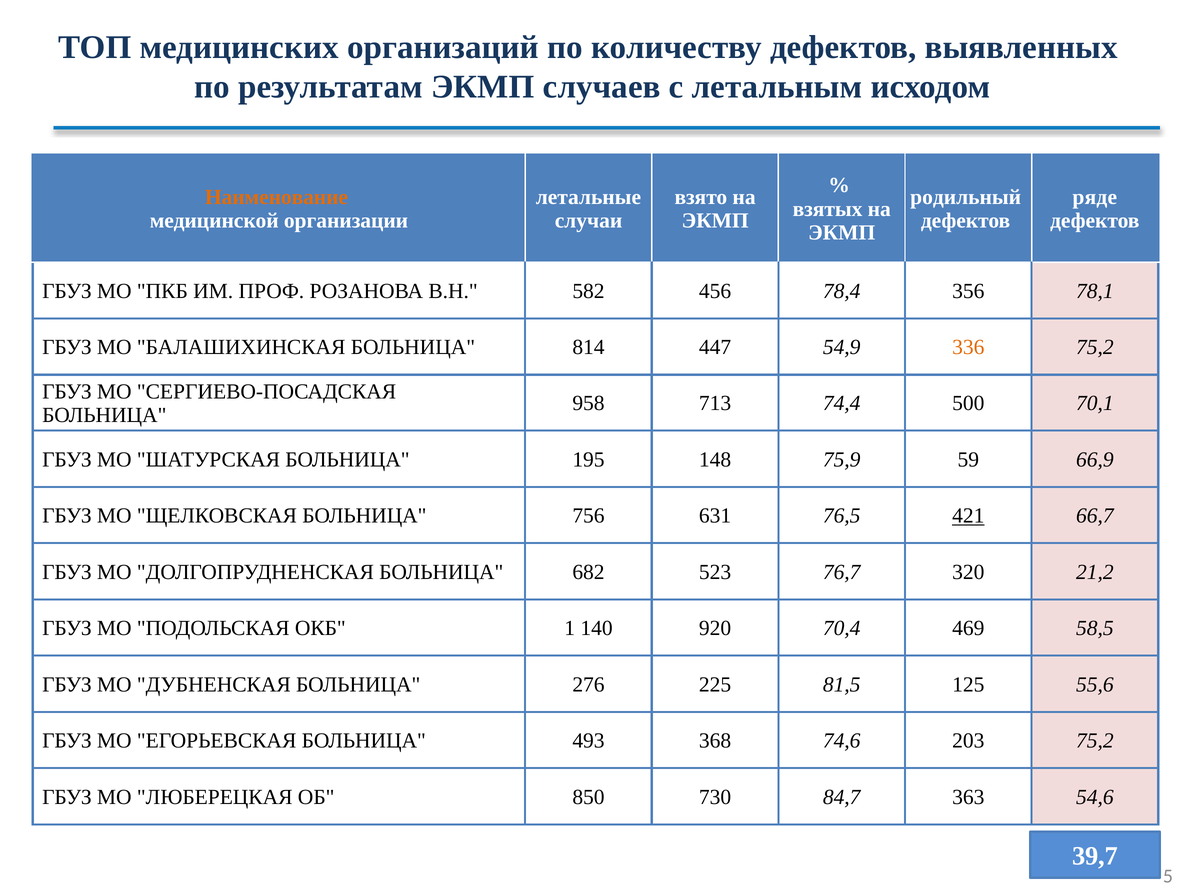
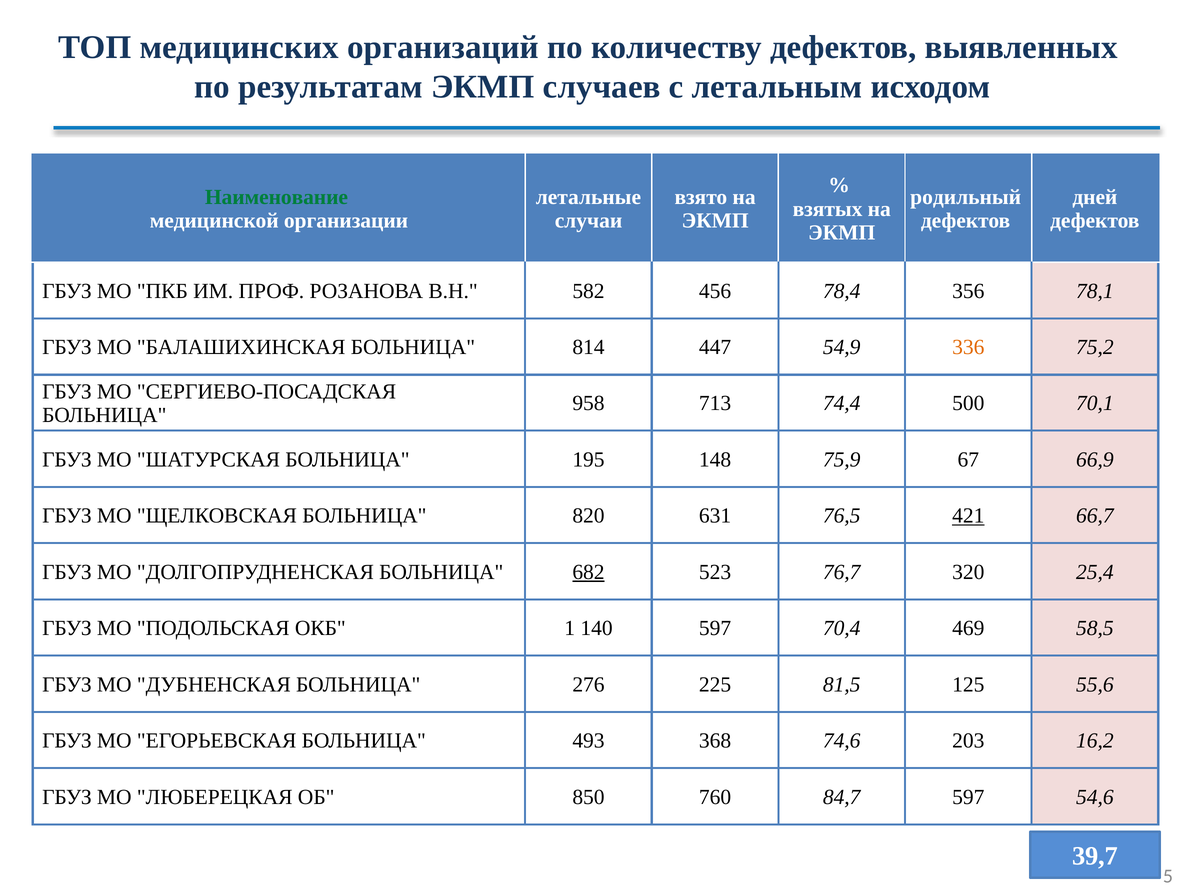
Наименование colour: orange -> green (276, 197)
ряде: ряде -> дней (1095, 197)
59: 59 -> 67 (968, 460)
756: 756 -> 820 (588, 516)
682 underline: none -> present (588, 572)
21,2: 21,2 -> 25,4 (1095, 572)
140 920: 920 -> 597 (715, 628)
203 75,2: 75,2 -> 16,2 (1095, 741)
730: 730 -> 760 (715, 797)
84,7 363: 363 -> 597 (968, 797)
